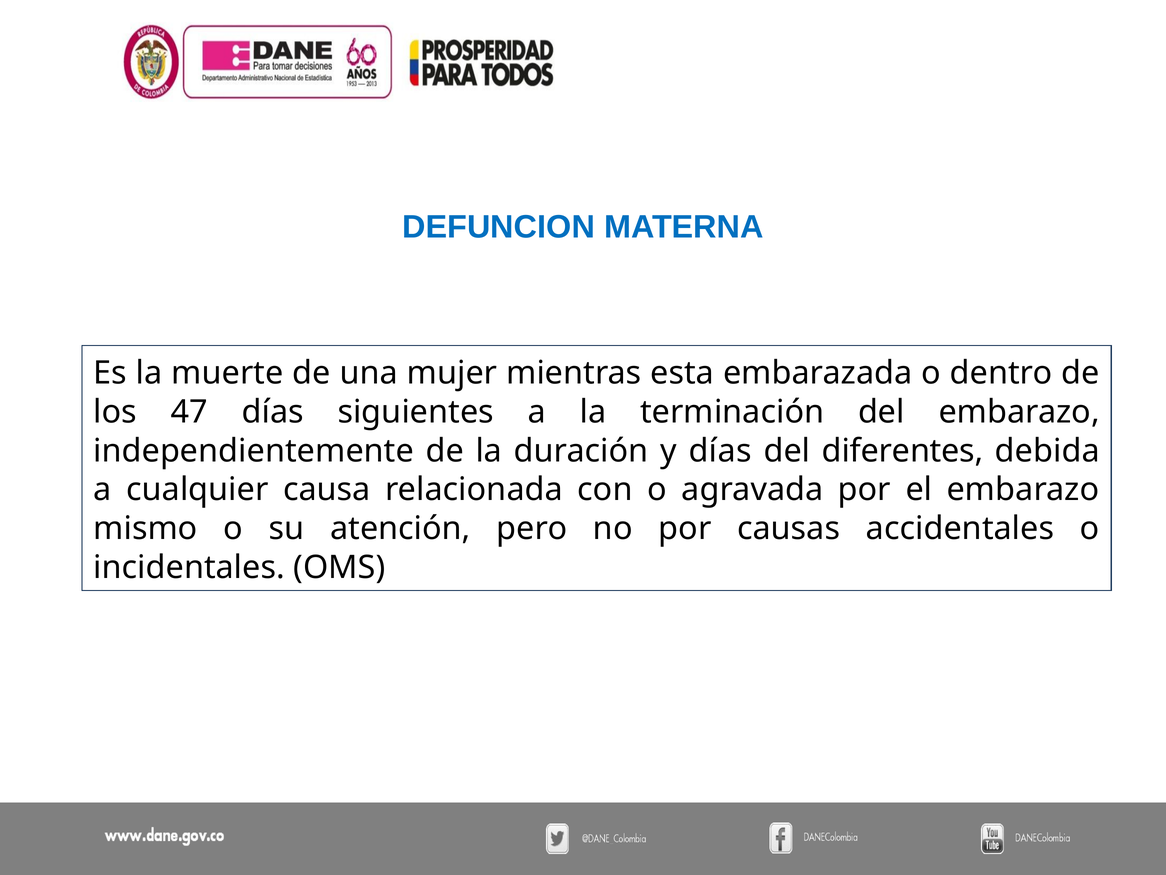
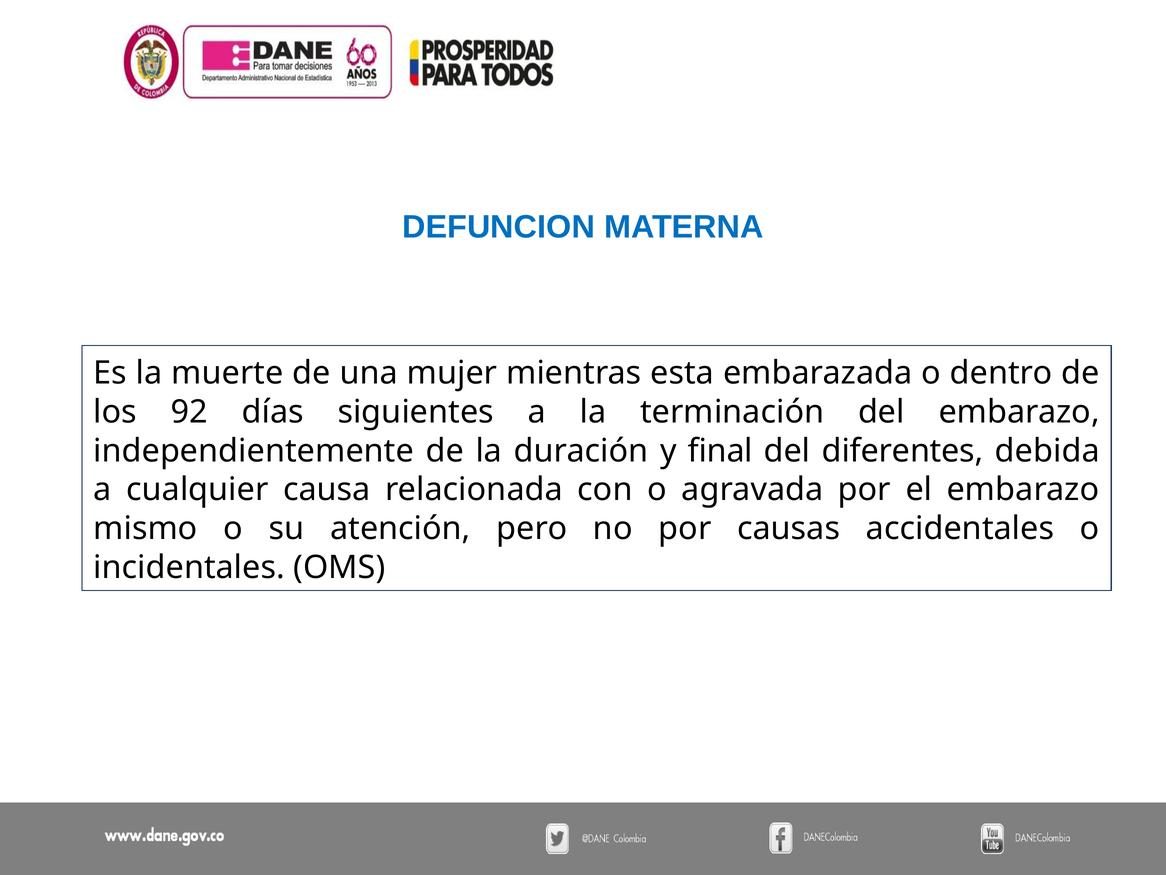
47: 47 -> 92 (189, 412)
y días: días -> final (720, 451)
